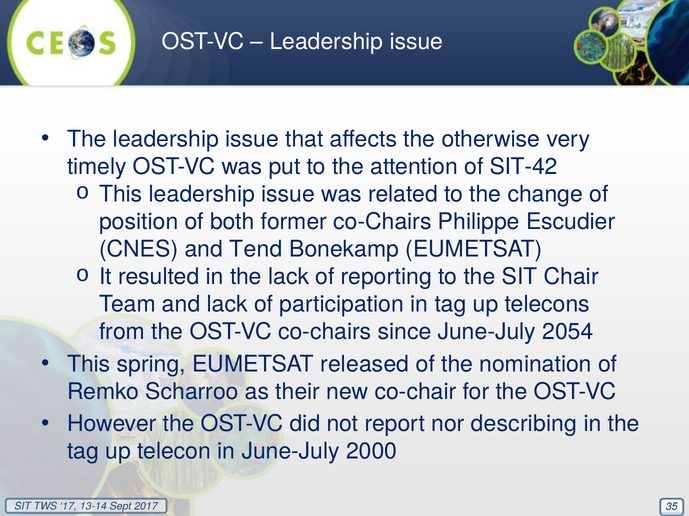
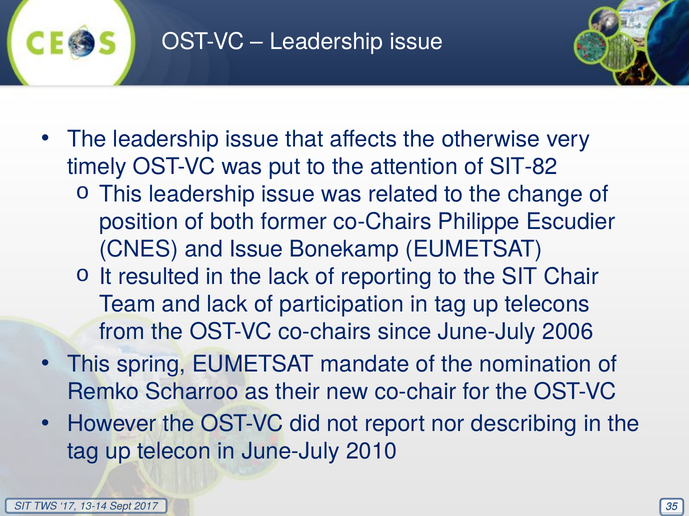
SIT-42: SIT-42 -> SIT-82 (524, 167)
and Tend: Tend -> Issue (256, 250)
2054: 2054 -> 2006 (568, 332)
released: released -> mandate (365, 365)
2000: 2000 -> 2010 (372, 452)
